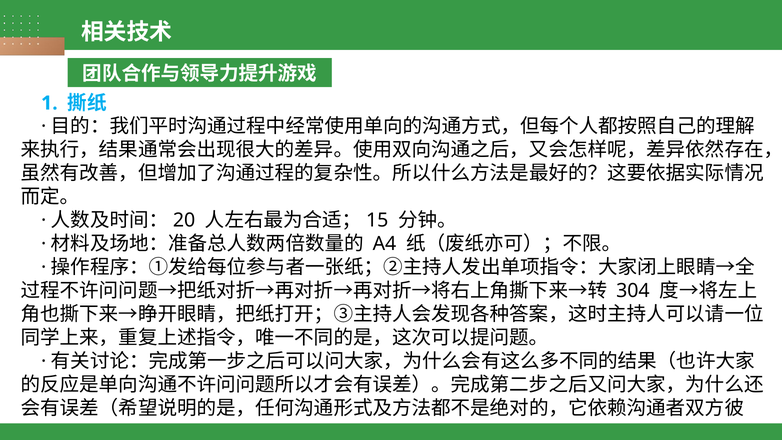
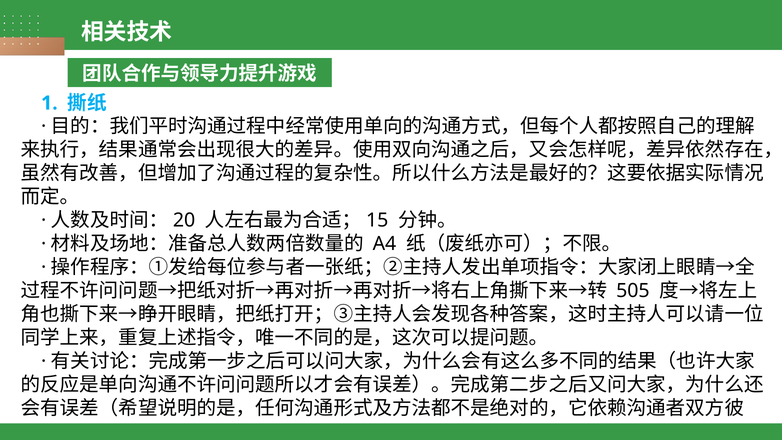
304: 304 -> 505 (633, 291)
